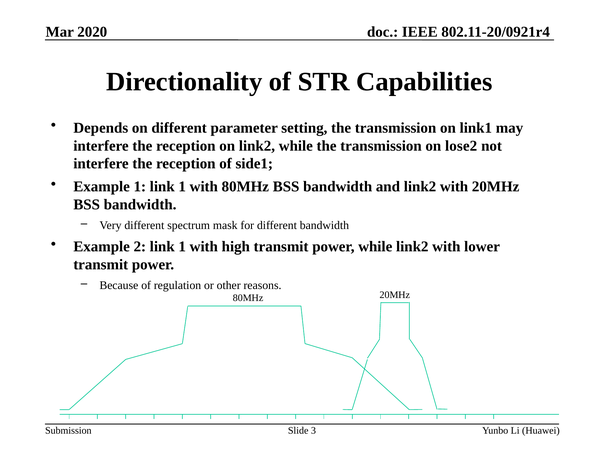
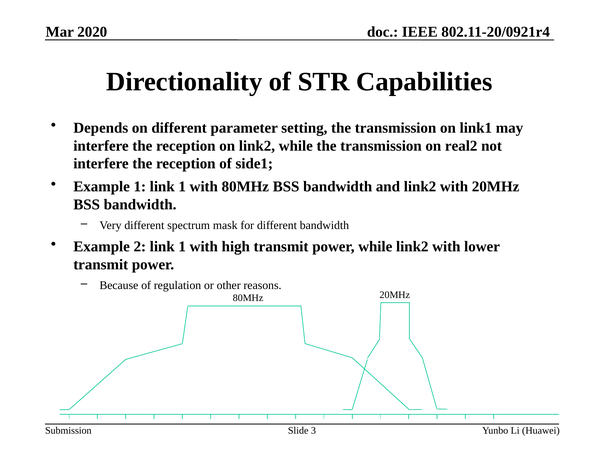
lose2: lose2 -> real2 (461, 146)
